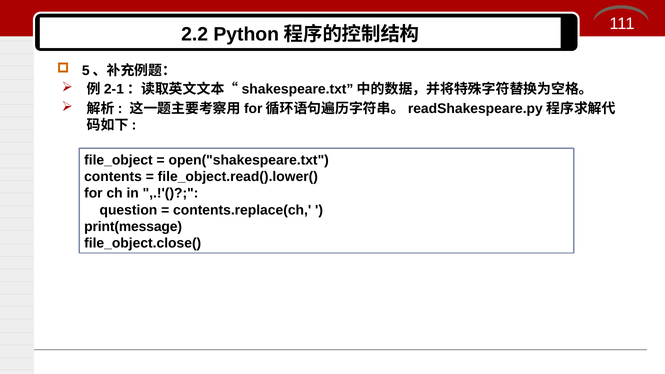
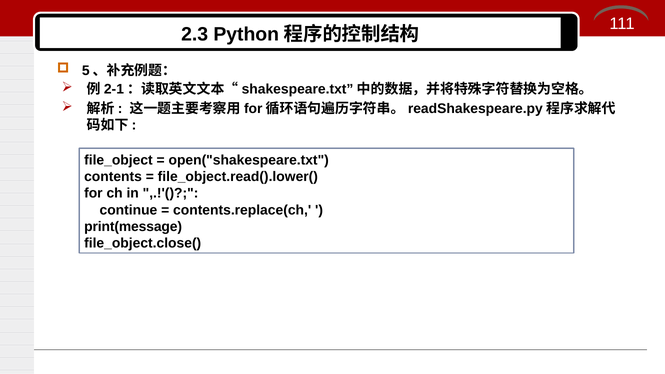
2.2: 2.2 -> 2.3 (195, 34)
question: question -> continue (128, 210)
